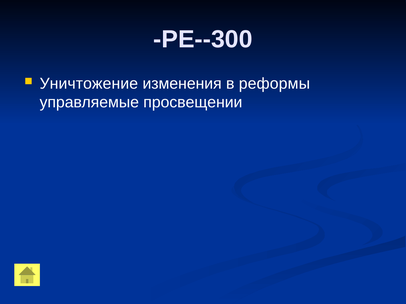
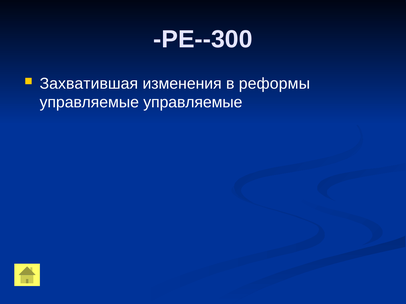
Уничтожение: Уничтожение -> Захватившая (89, 84)
управляемые просвещении: просвещении -> управляемые (193, 103)
